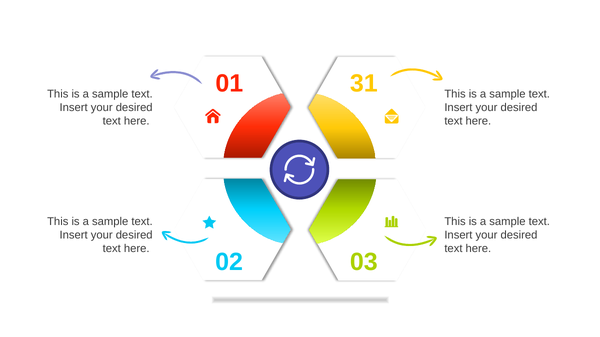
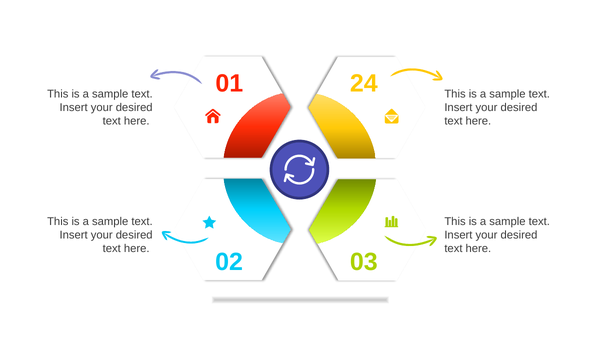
31: 31 -> 24 (364, 84)
